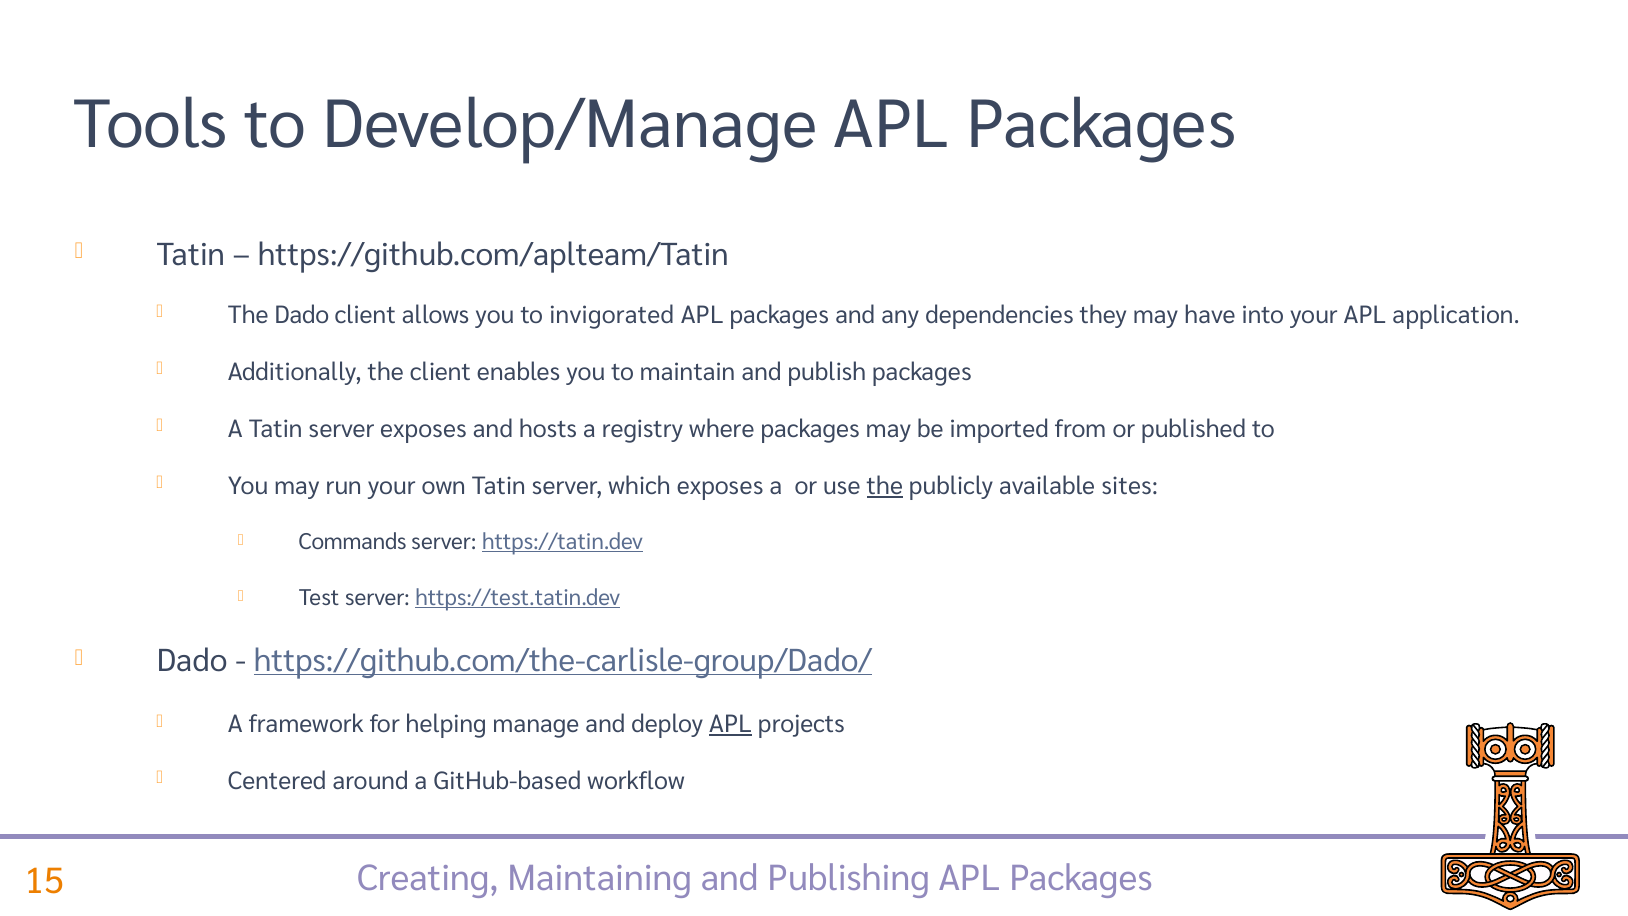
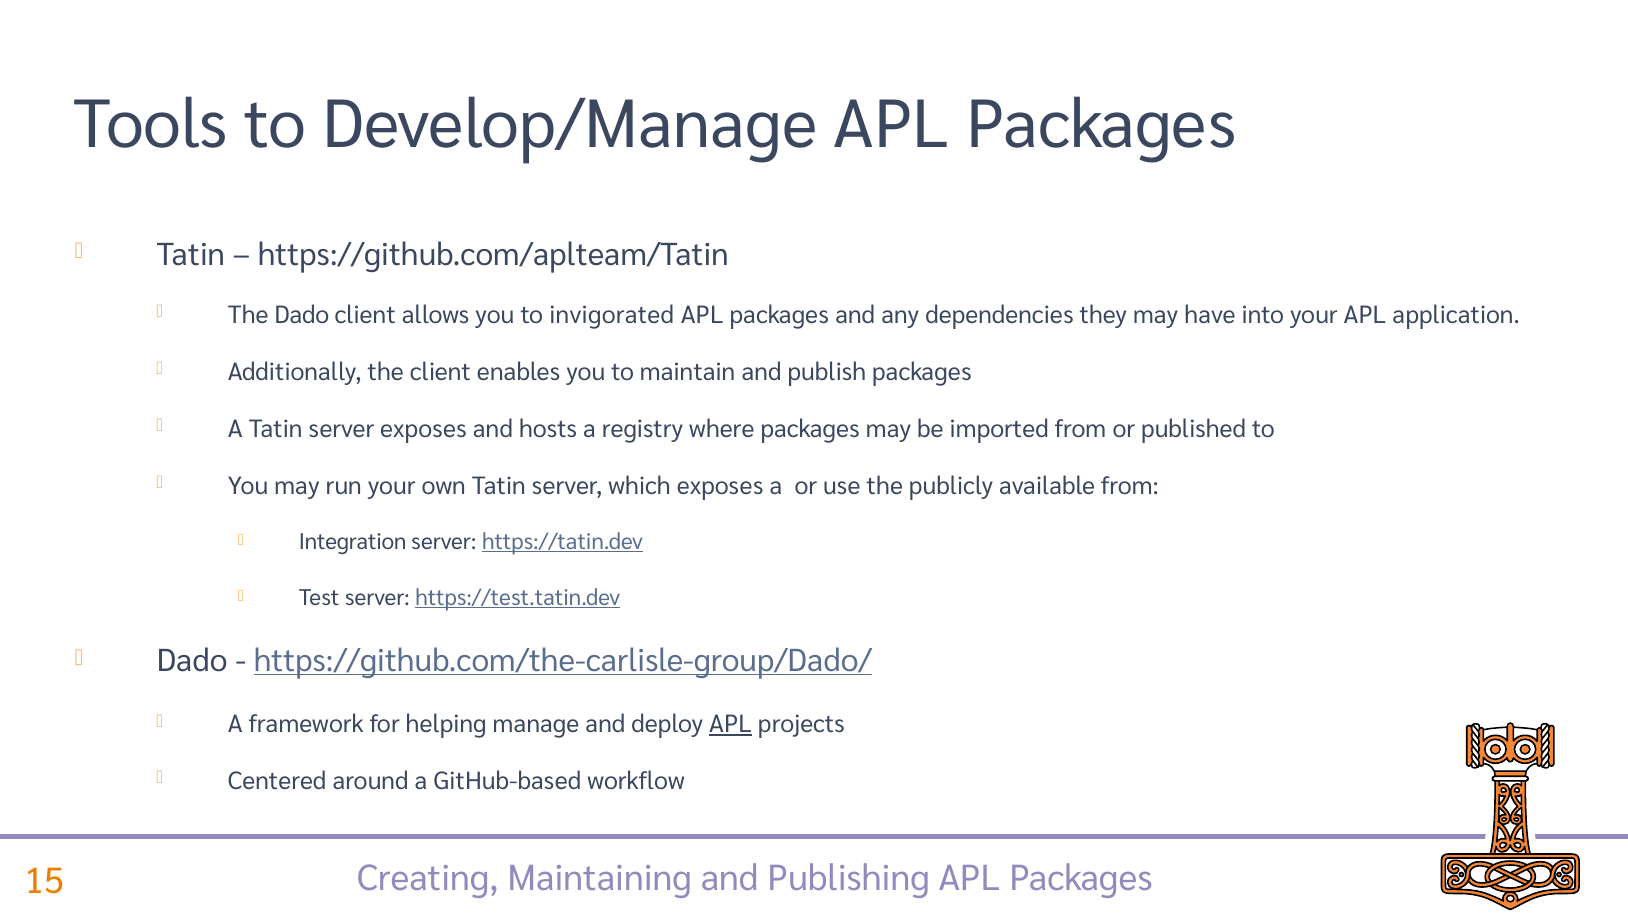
the underline: present -> none (885, 486)
available sites: sites -> from (1130, 486)
Commands: Commands -> Integration (353, 542)
